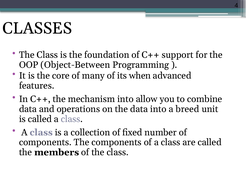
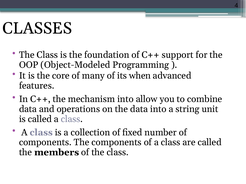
Object-Between: Object-Between -> Object-Modeled (75, 65)
breed: breed -> string (187, 109)
